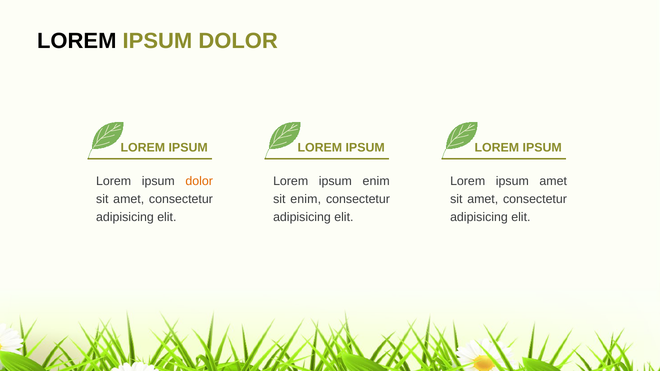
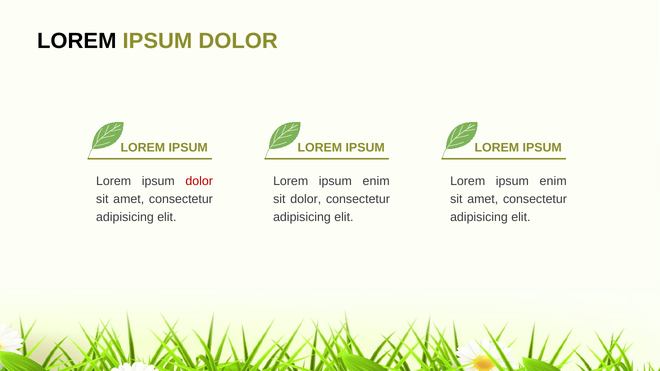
dolor colour: orange -> red (199, 181)
amet: amet -> enim (553, 181)
sit enim: enim -> dolor (306, 199)
